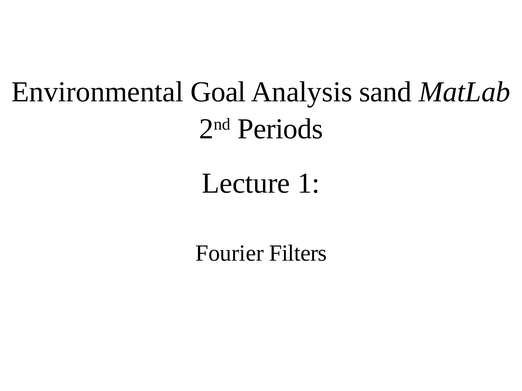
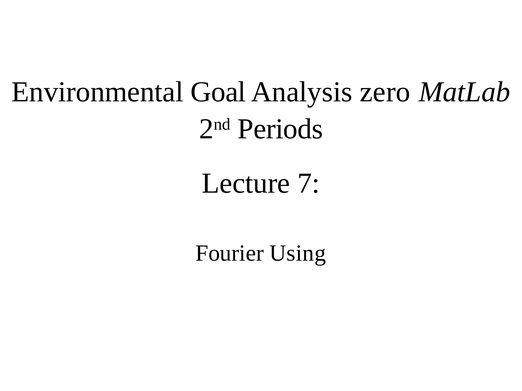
sand: sand -> zero (385, 92)
1: 1 -> 7 (309, 183)
Filters: Filters -> Using (298, 253)
